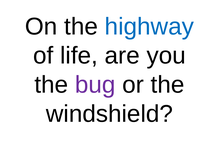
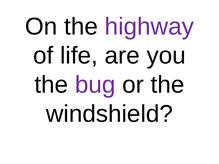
highway colour: blue -> purple (149, 27)
